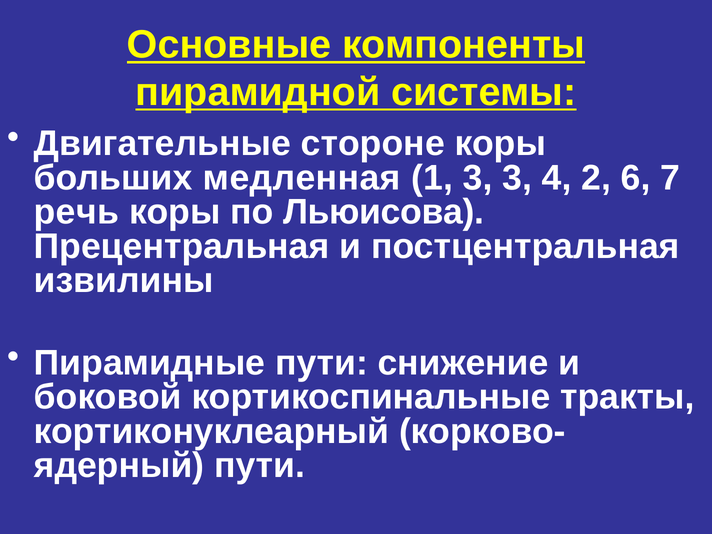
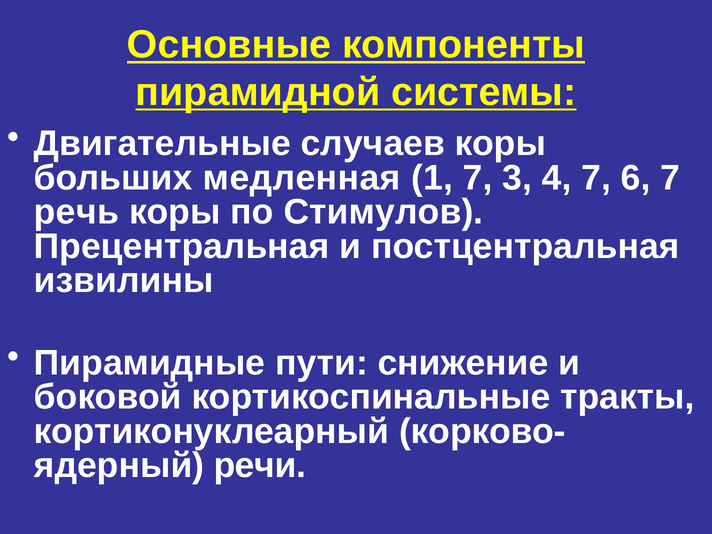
стороне: стороне -> случаев (373, 144)
1 3: 3 -> 7 (478, 178)
4 2: 2 -> 7 (596, 178)
Льюисова: Льюисова -> Стимулов (383, 212)
пути: пути -> речи (260, 466)
